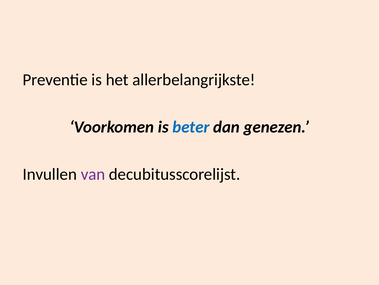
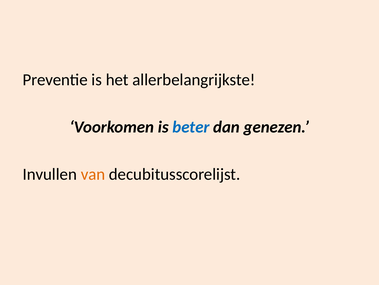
van colour: purple -> orange (93, 174)
